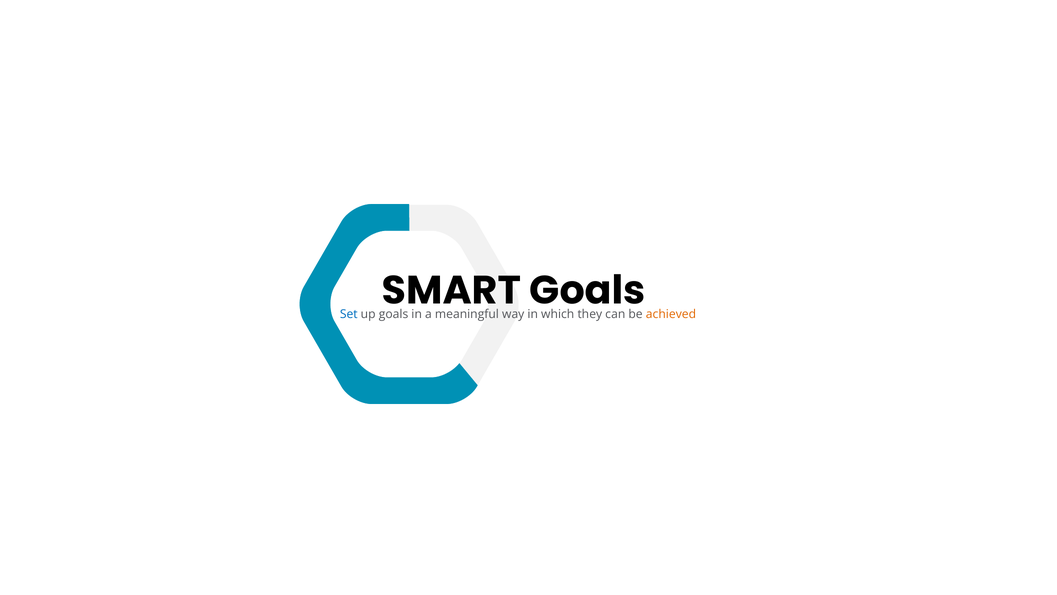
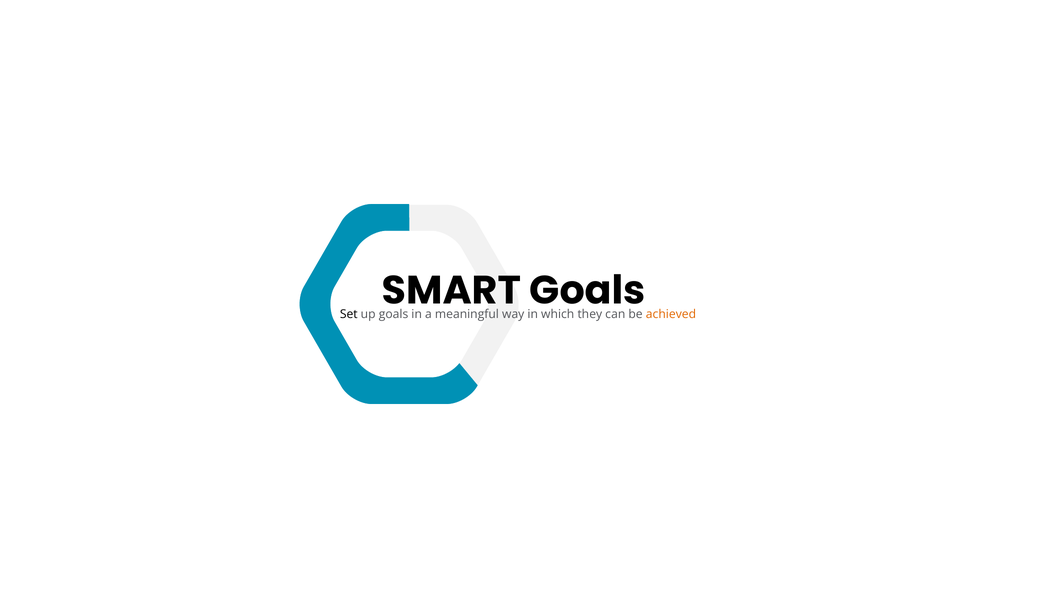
Set colour: blue -> black (349, 314)
